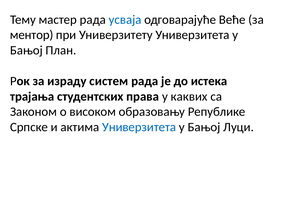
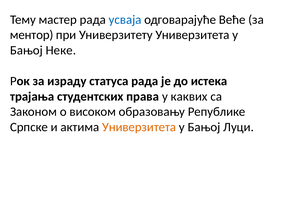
План: План -> Неке (61, 50)
систем: систем -> статуса (109, 81)
Универзитета colour: blue -> orange (139, 127)
